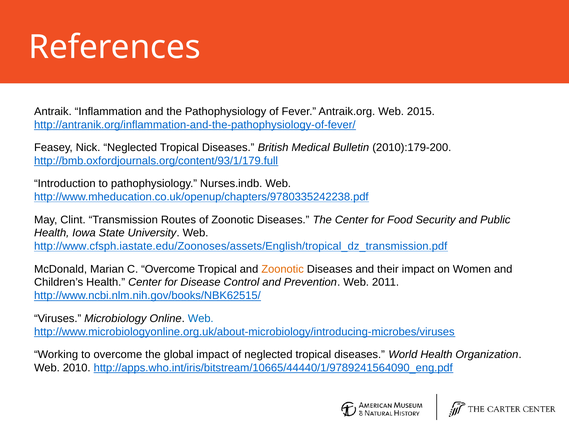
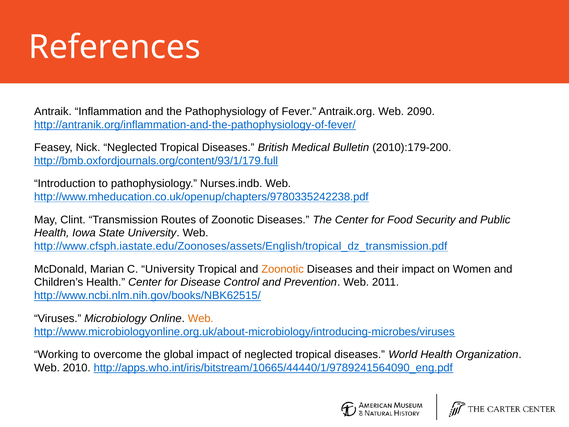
2015: 2015 -> 2090 (421, 111)
C Overcome: Overcome -> University (168, 269)
Web colour: blue -> orange (201, 318)
